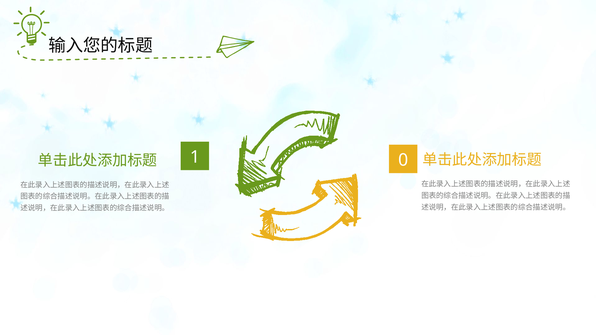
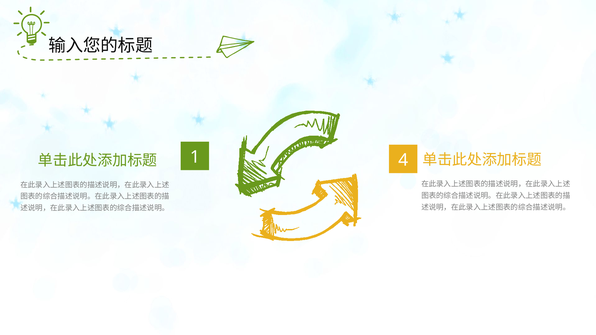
0: 0 -> 4 (403, 160)
